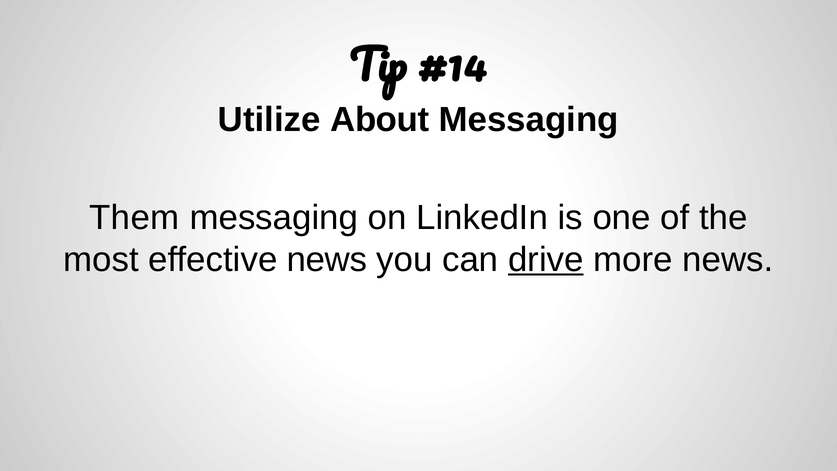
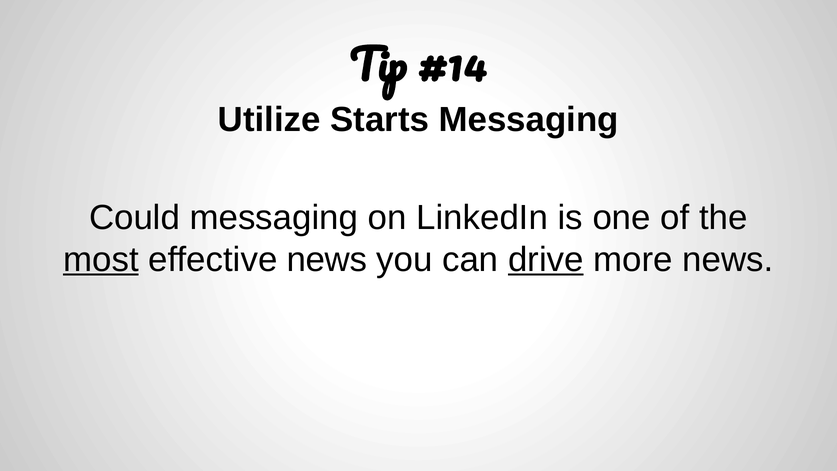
About: About -> Starts (380, 120)
Them: Them -> Could (134, 218)
most underline: none -> present (101, 259)
